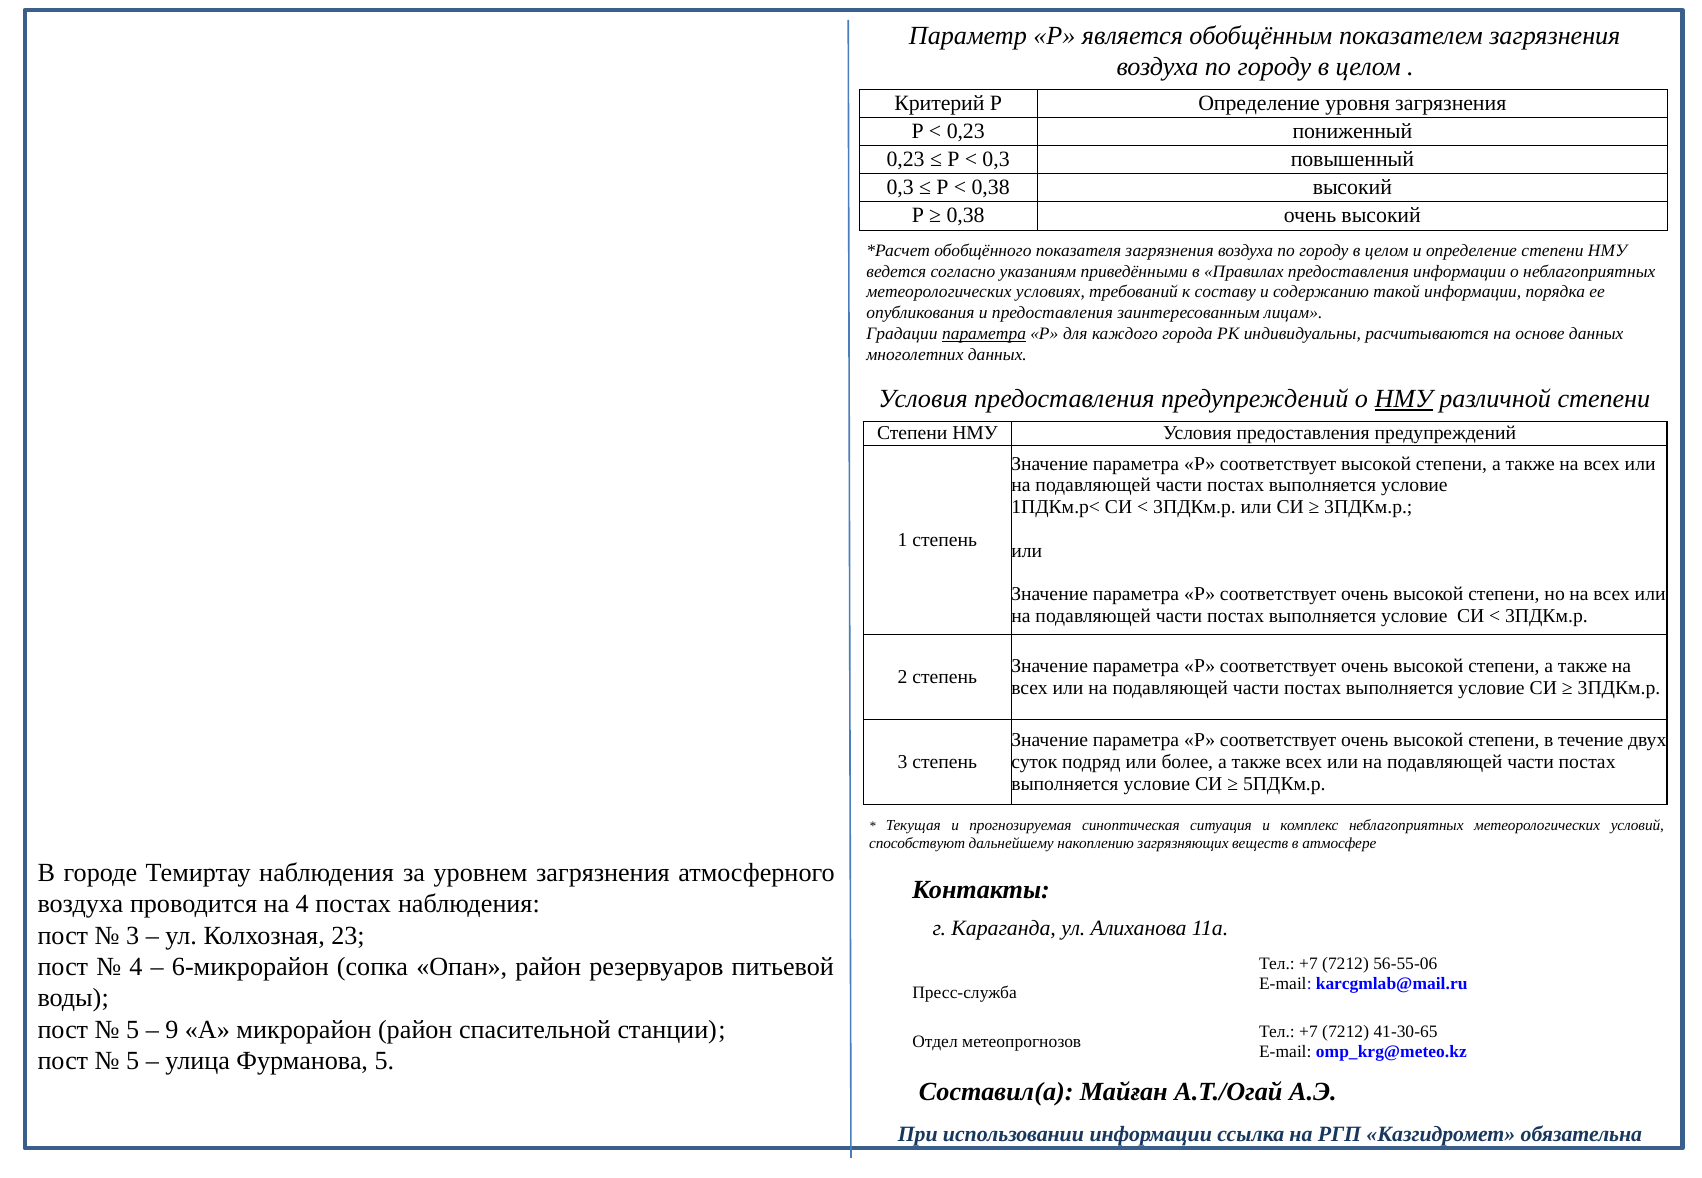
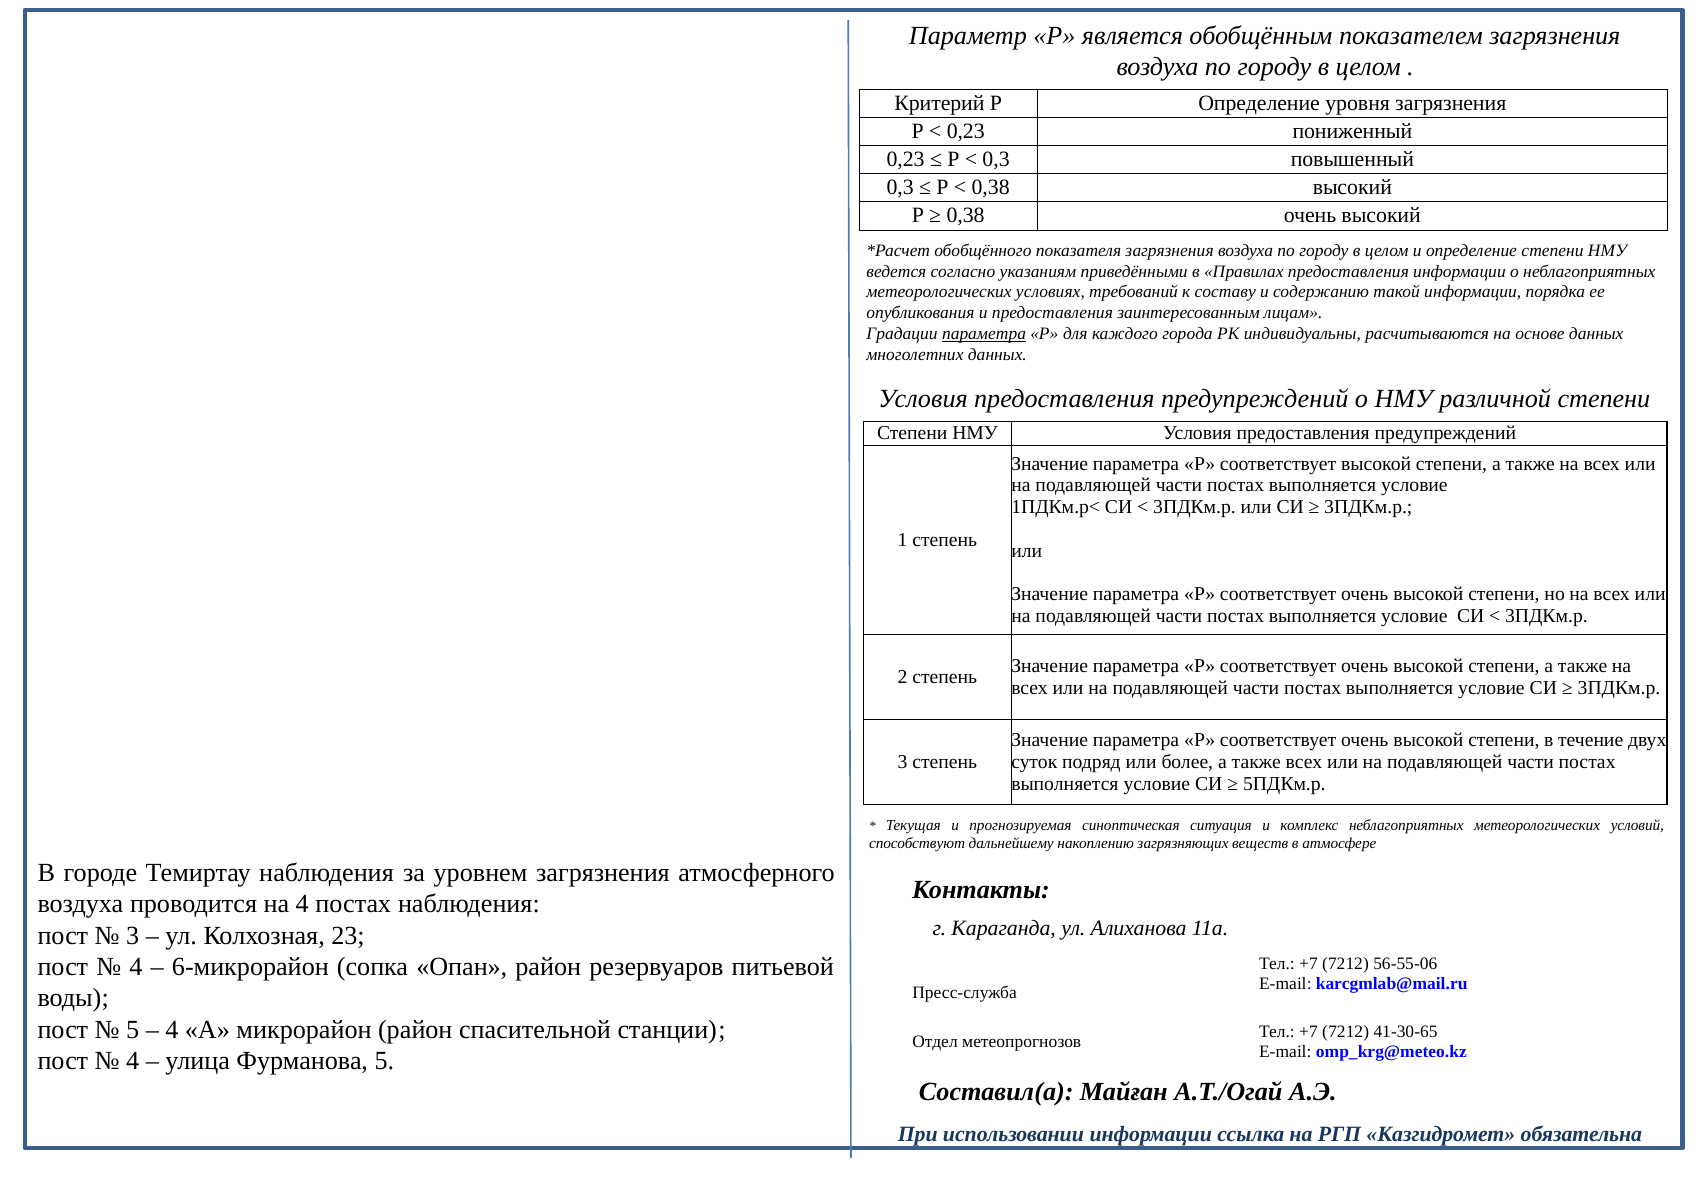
НМУ underline: present -> none (1404, 399)
9: 9 -> 4 (172, 1030)
5: 5 -> 4 (133, 1061)
